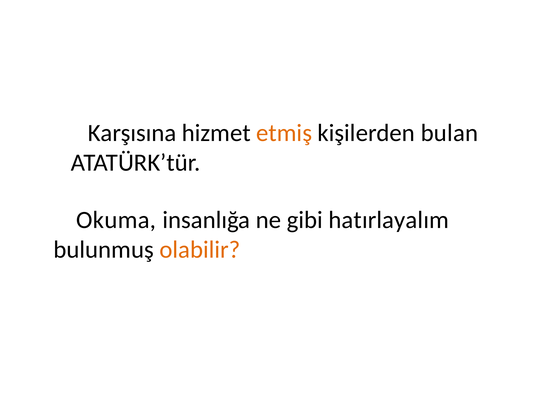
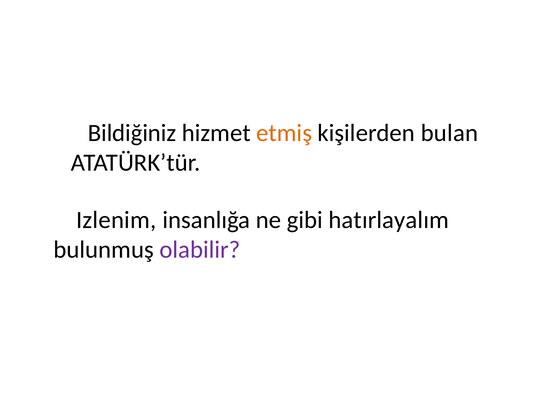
Karşısına: Karşısına -> Bildiğiniz (132, 133)
Okuma: Okuma -> Izlenim (116, 220)
olabilir colour: orange -> purple (200, 250)
